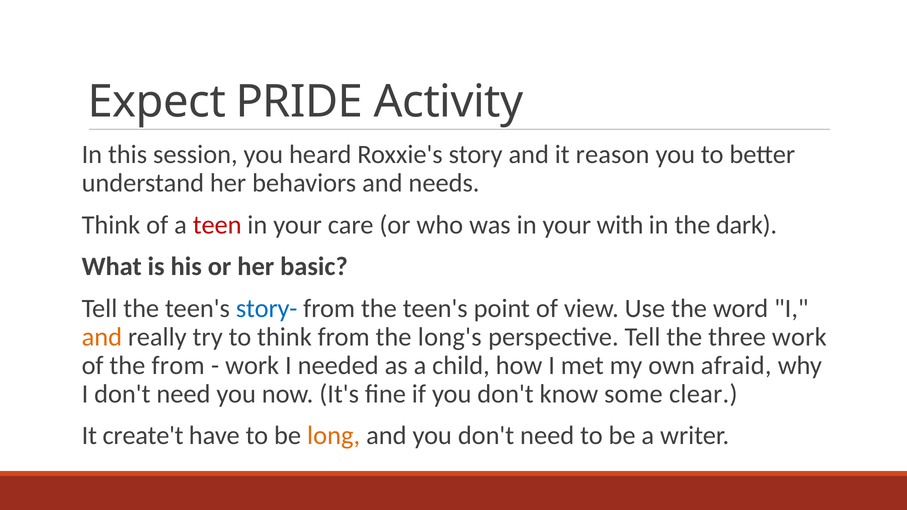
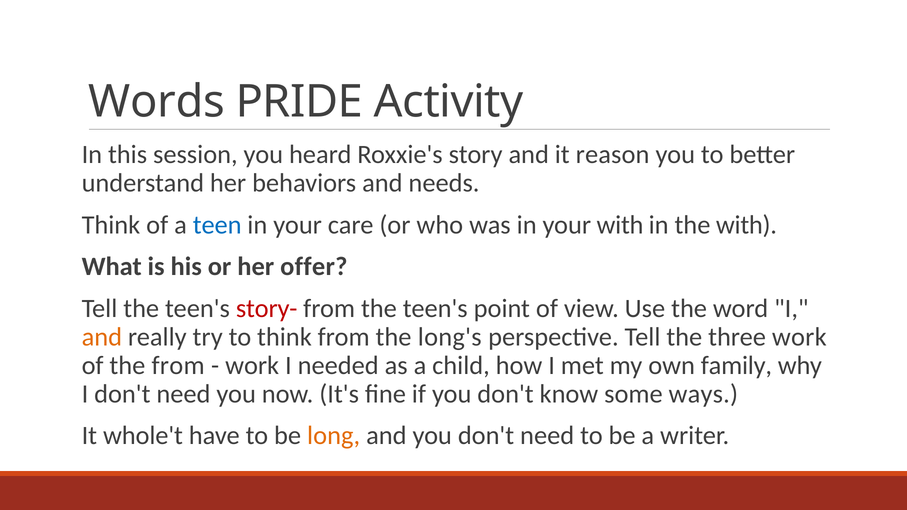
Expect: Expect -> Words (157, 102)
teen colour: red -> blue (217, 225)
the dark: dark -> with (746, 225)
basic: basic -> offer (314, 267)
story- colour: blue -> red (267, 309)
afraid: afraid -> family (736, 366)
clear: clear -> ways (703, 394)
create't: create't -> whole't (143, 436)
